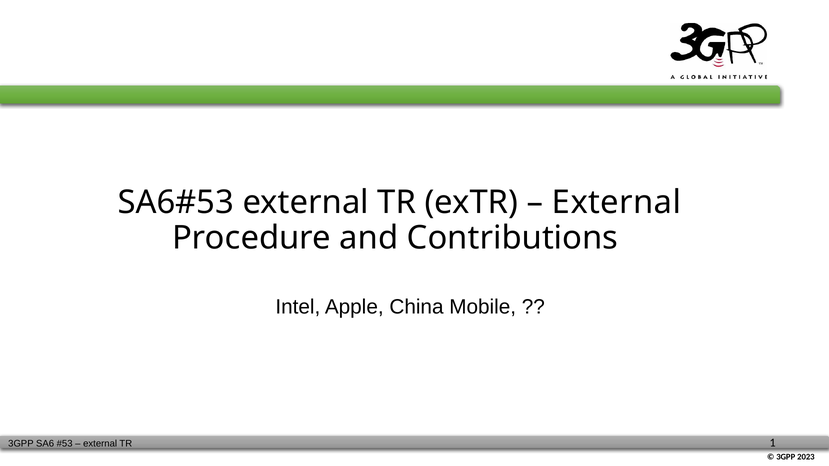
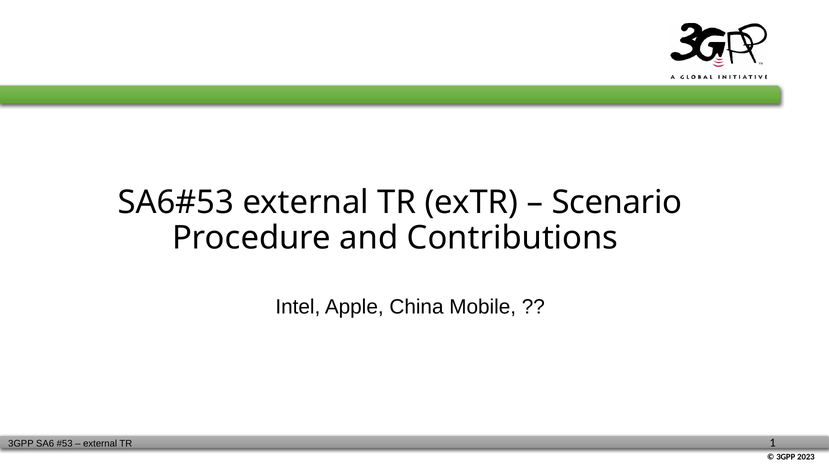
External: External -> Scenario (617, 202)
